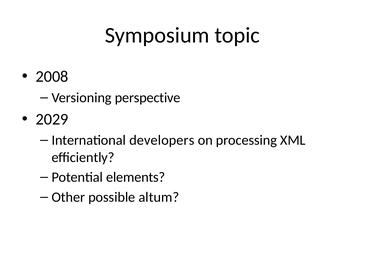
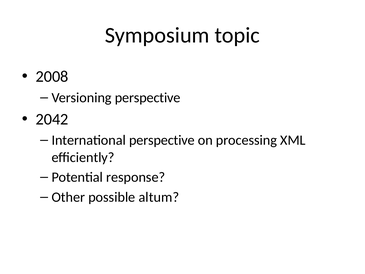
2029: 2029 -> 2042 (52, 119)
International developers: developers -> perspective (162, 140)
elements: elements -> response (136, 177)
